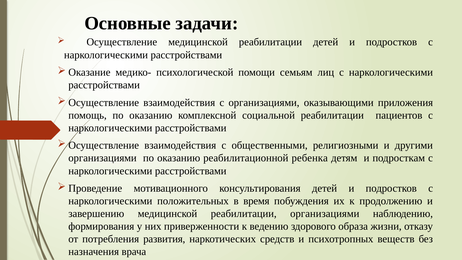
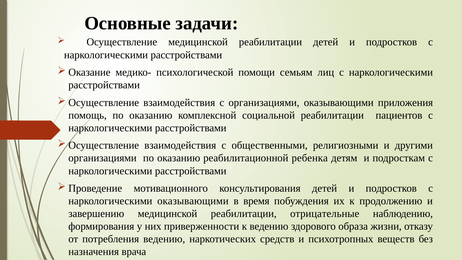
наркологическими положительных: положительных -> оказывающими (193, 201)
реабилитации организациями: организациями -> отрицательные (325, 214)
потребления развития: развития -> ведению (164, 239)
